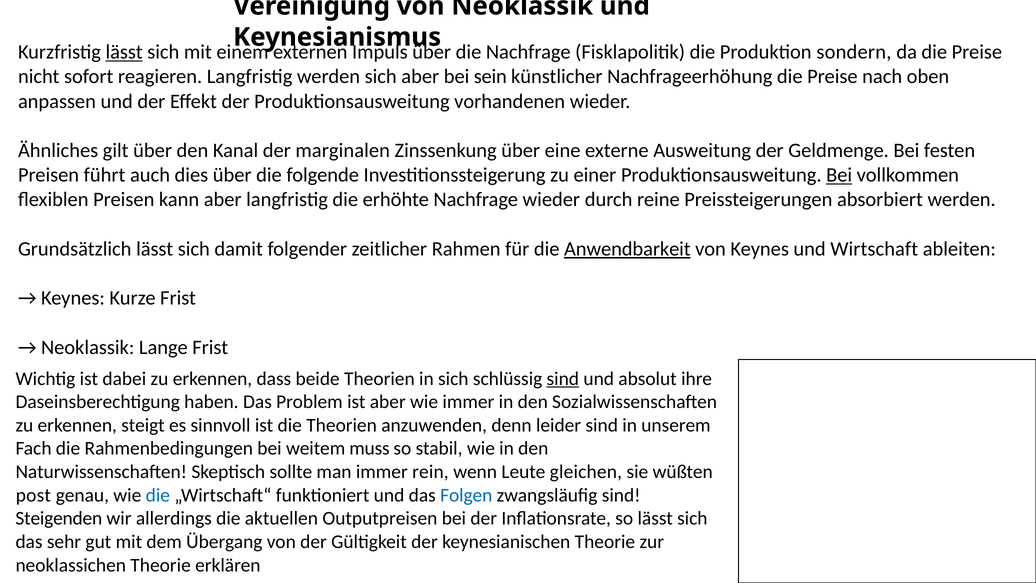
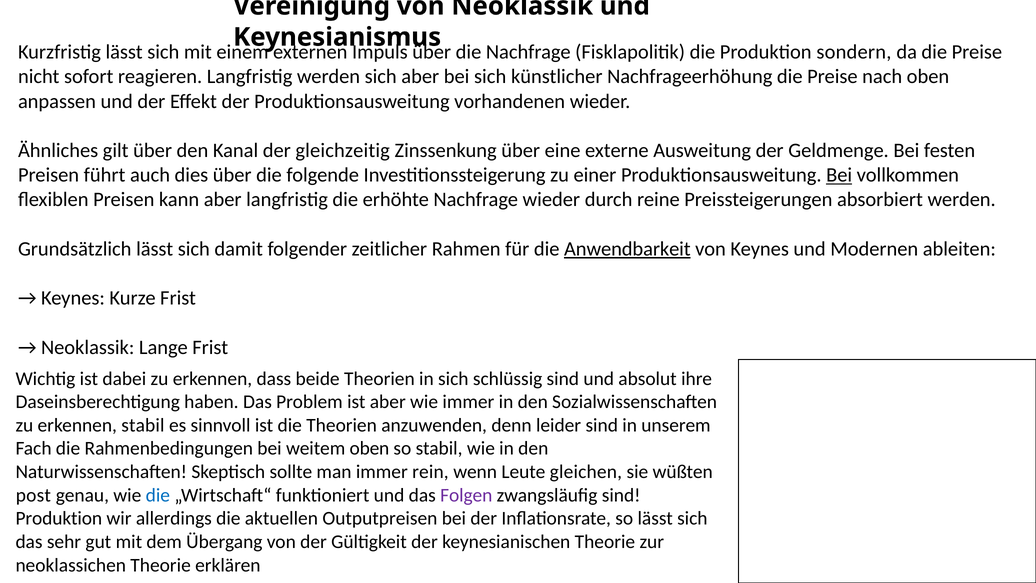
lässt underline: present -> none (124, 52)
bei sein: sein -> sich (490, 77)
marginalen: marginalen -> gleichzeitig (343, 150)
Wirtschaft: Wirtschaft -> Modernen (874, 249)
sind underline: present -> none (563, 378)
erkennen steigt: steigt -> stabil (143, 425)
weitem muss: muss -> oben (369, 448)
Folgen colour: blue -> purple (466, 495)
Steigenden: Steigenden -> Produktion (59, 518)
